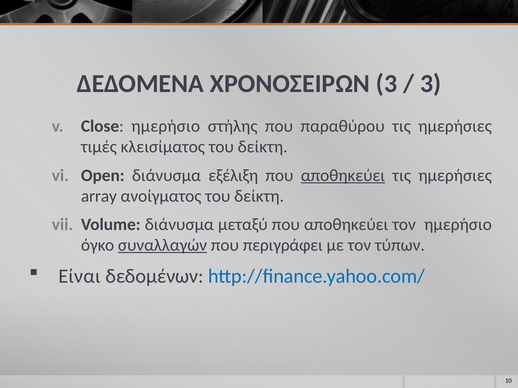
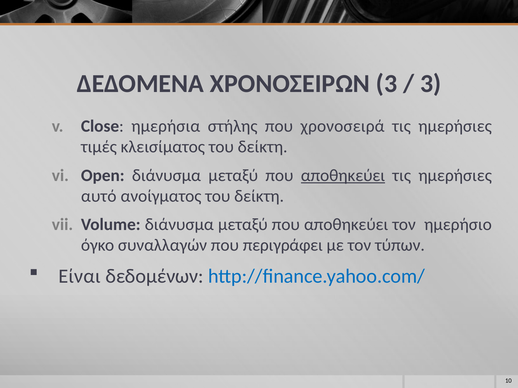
Close ημερήσιο: ημερήσιο -> ημερήσια (166, 126)
παραθύρου: παραθύρου -> χρονοσειρά (343, 126)
Open διάνυσμα εξέλιξη: εξέλιξη -> μεταξύ (233, 176)
array: array -> αυτό (99, 196)
συναλλαγών underline: present -> none (163, 246)
